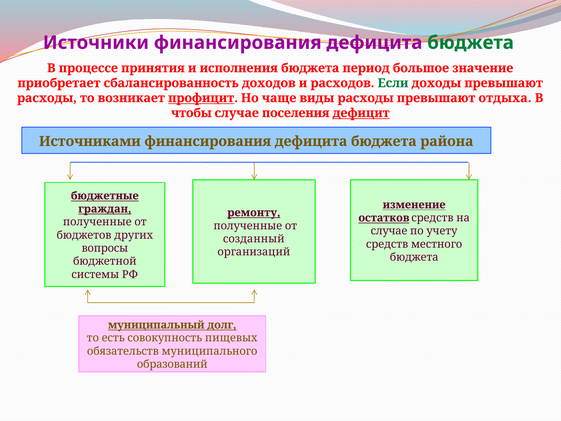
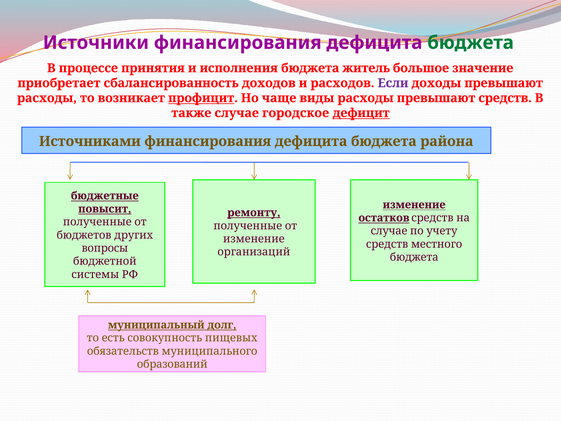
период: период -> житель (366, 68)
Если colour: green -> purple (393, 83)
превышают отдыха: отдыха -> средств (505, 98)
чтобы: чтобы -> также (191, 113)
поселения: поселения -> городское (296, 113)
граждан: граждан -> повысит (105, 209)
созданный: созданный -> изменение (254, 239)
